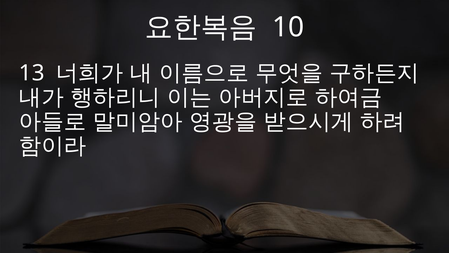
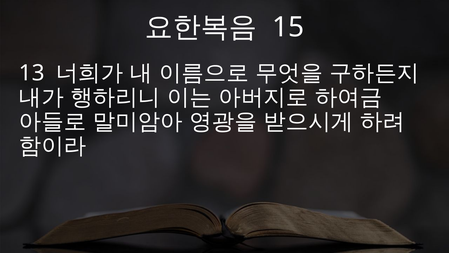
10: 10 -> 15 (288, 27)
